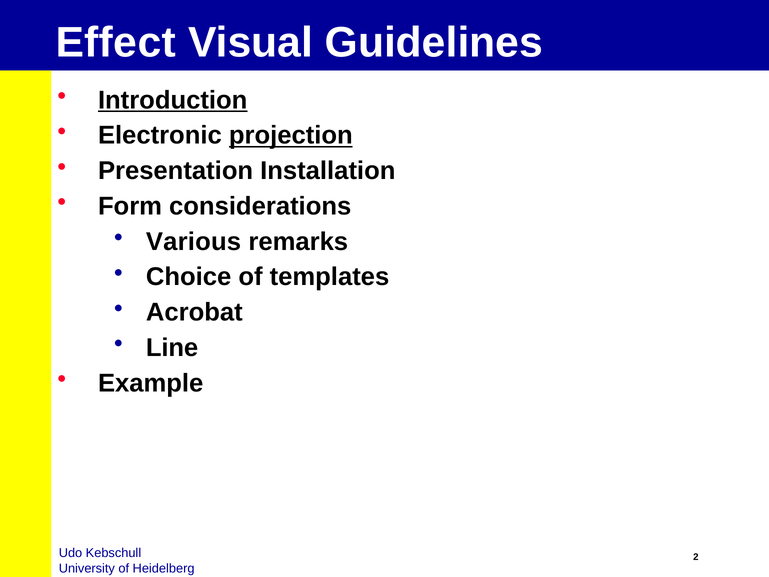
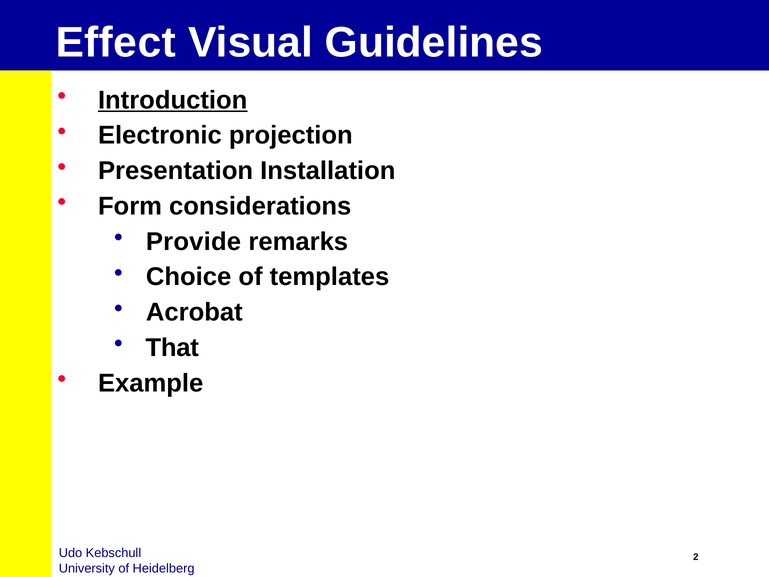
projection underline: present -> none (291, 135)
Various: Various -> Provide (194, 242)
Line: Line -> That (172, 348)
